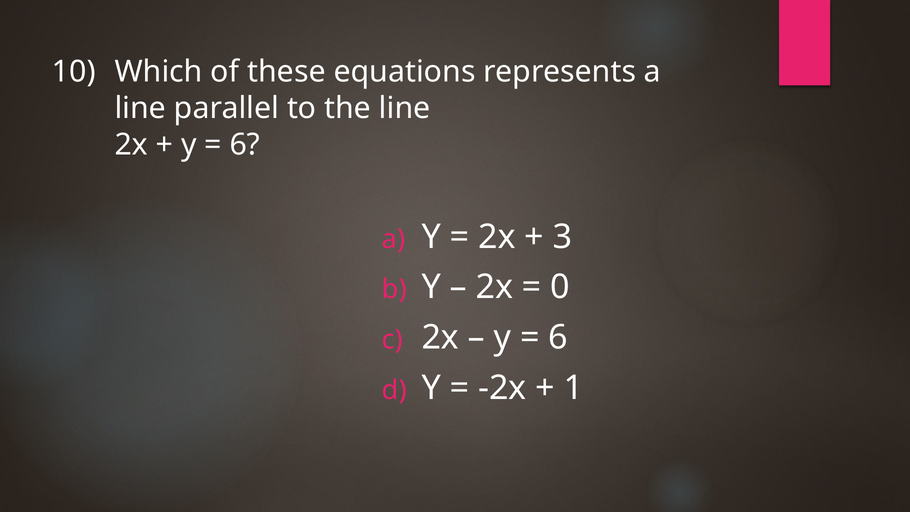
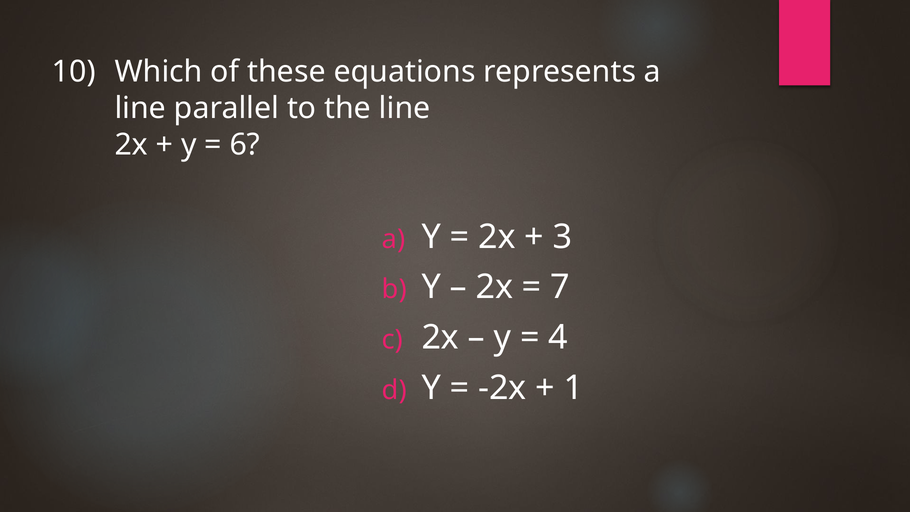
0: 0 -> 7 (560, 287)
6: 6 -> 4 (558, 338)
